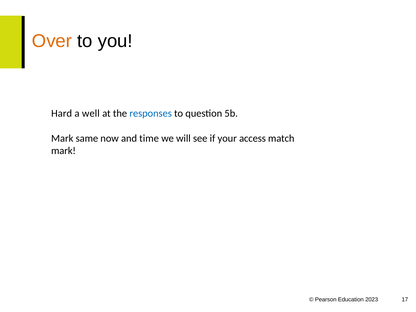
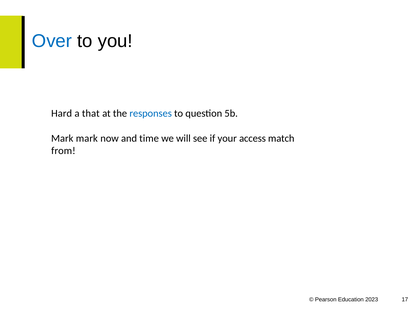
Over colour: orange -> blue (52, 41)
well: well -> that (91, 113)
Mark same: same -> mark (87, 138)
mark: mark -> from (63, 151)
